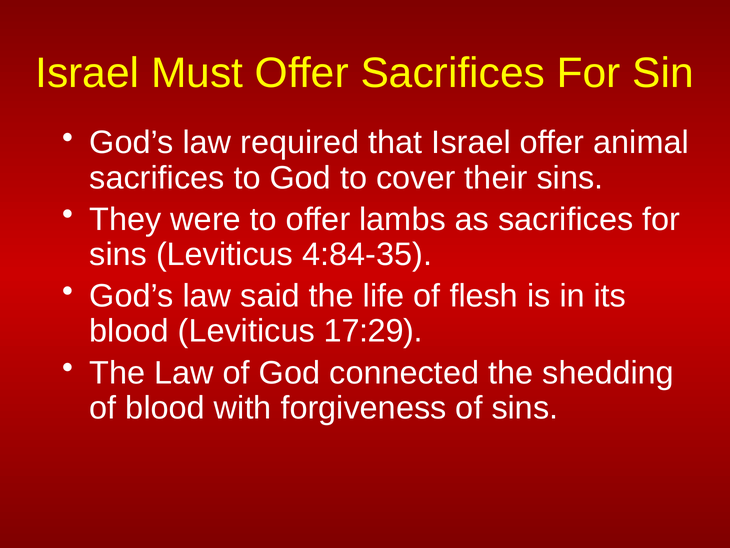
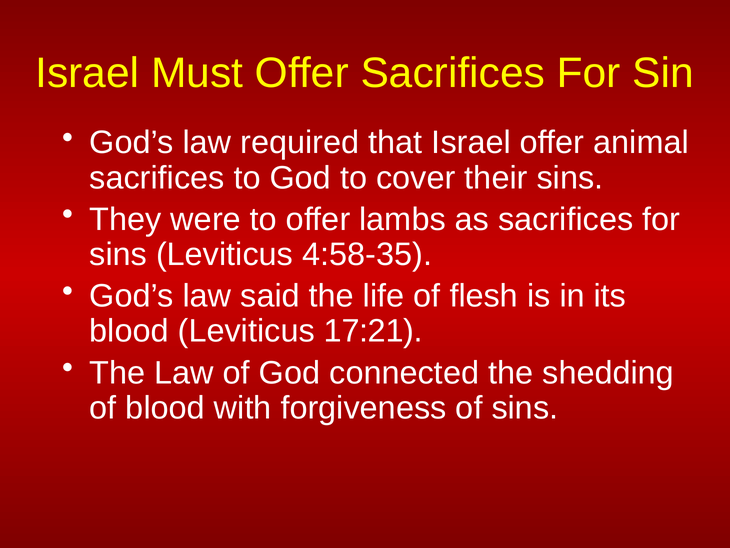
4:84-35: 4:84-35 -> 4:58-35 (367, 254)
17:29: 17:29 -> 17:21 (373, 331)
